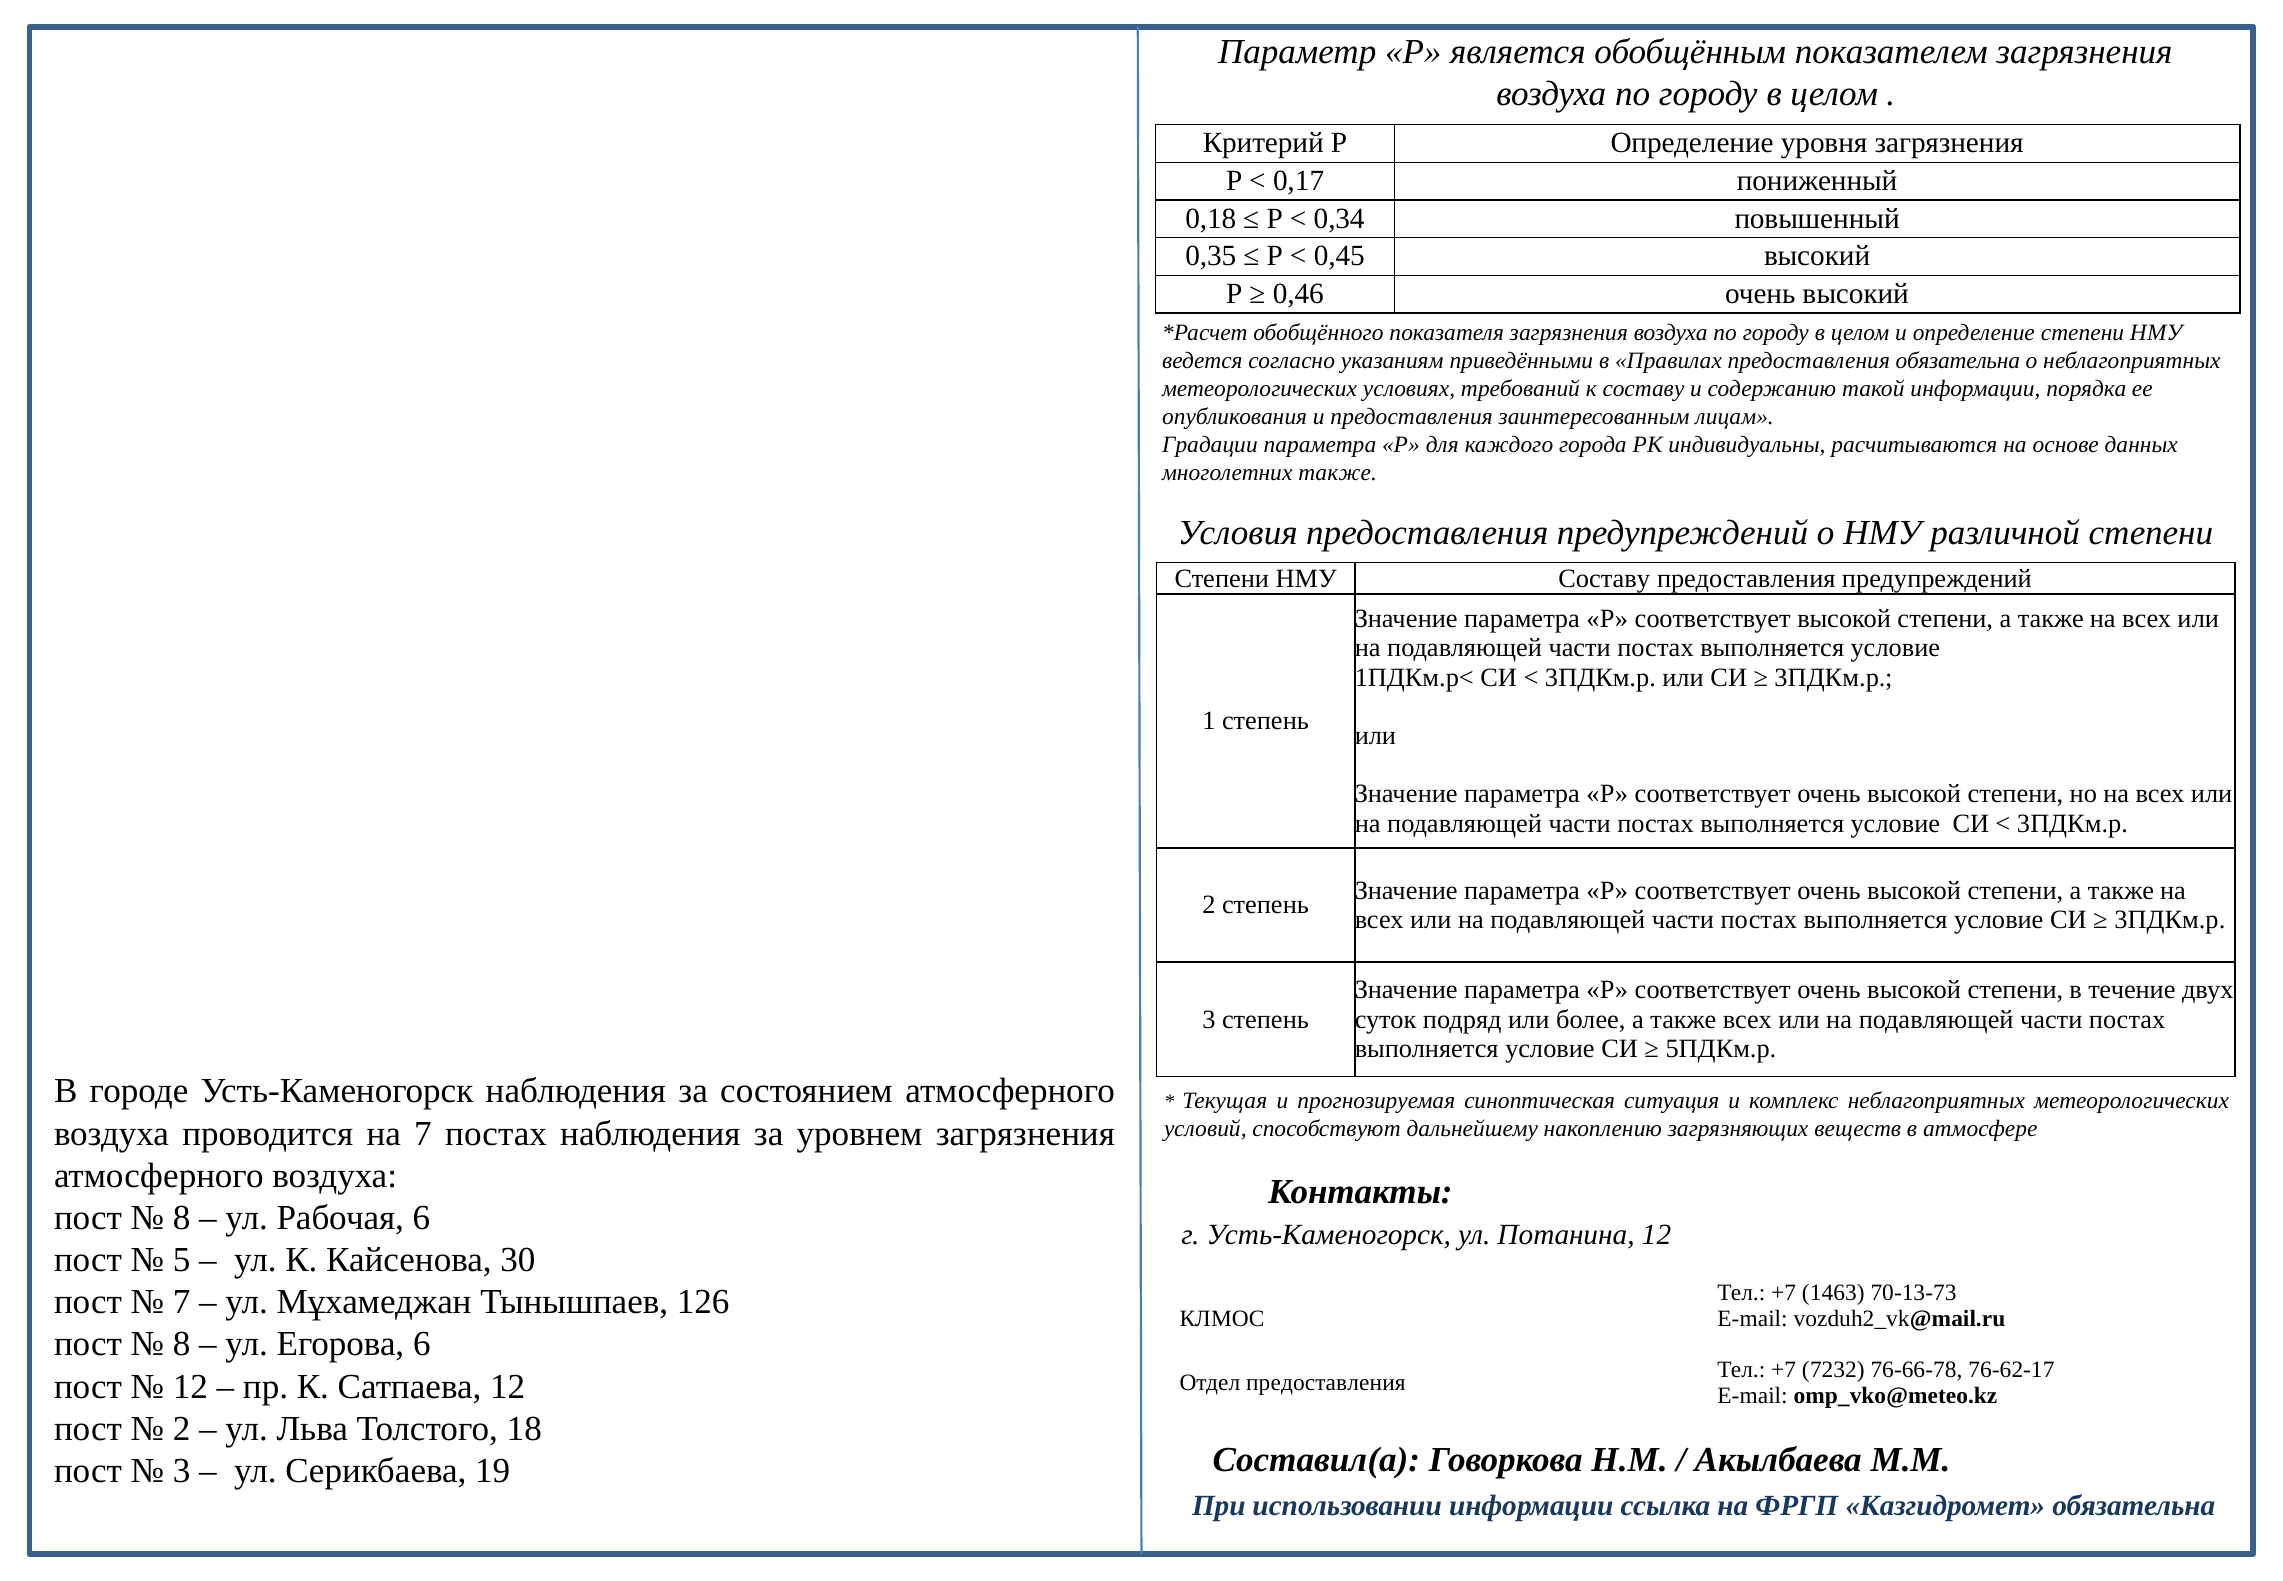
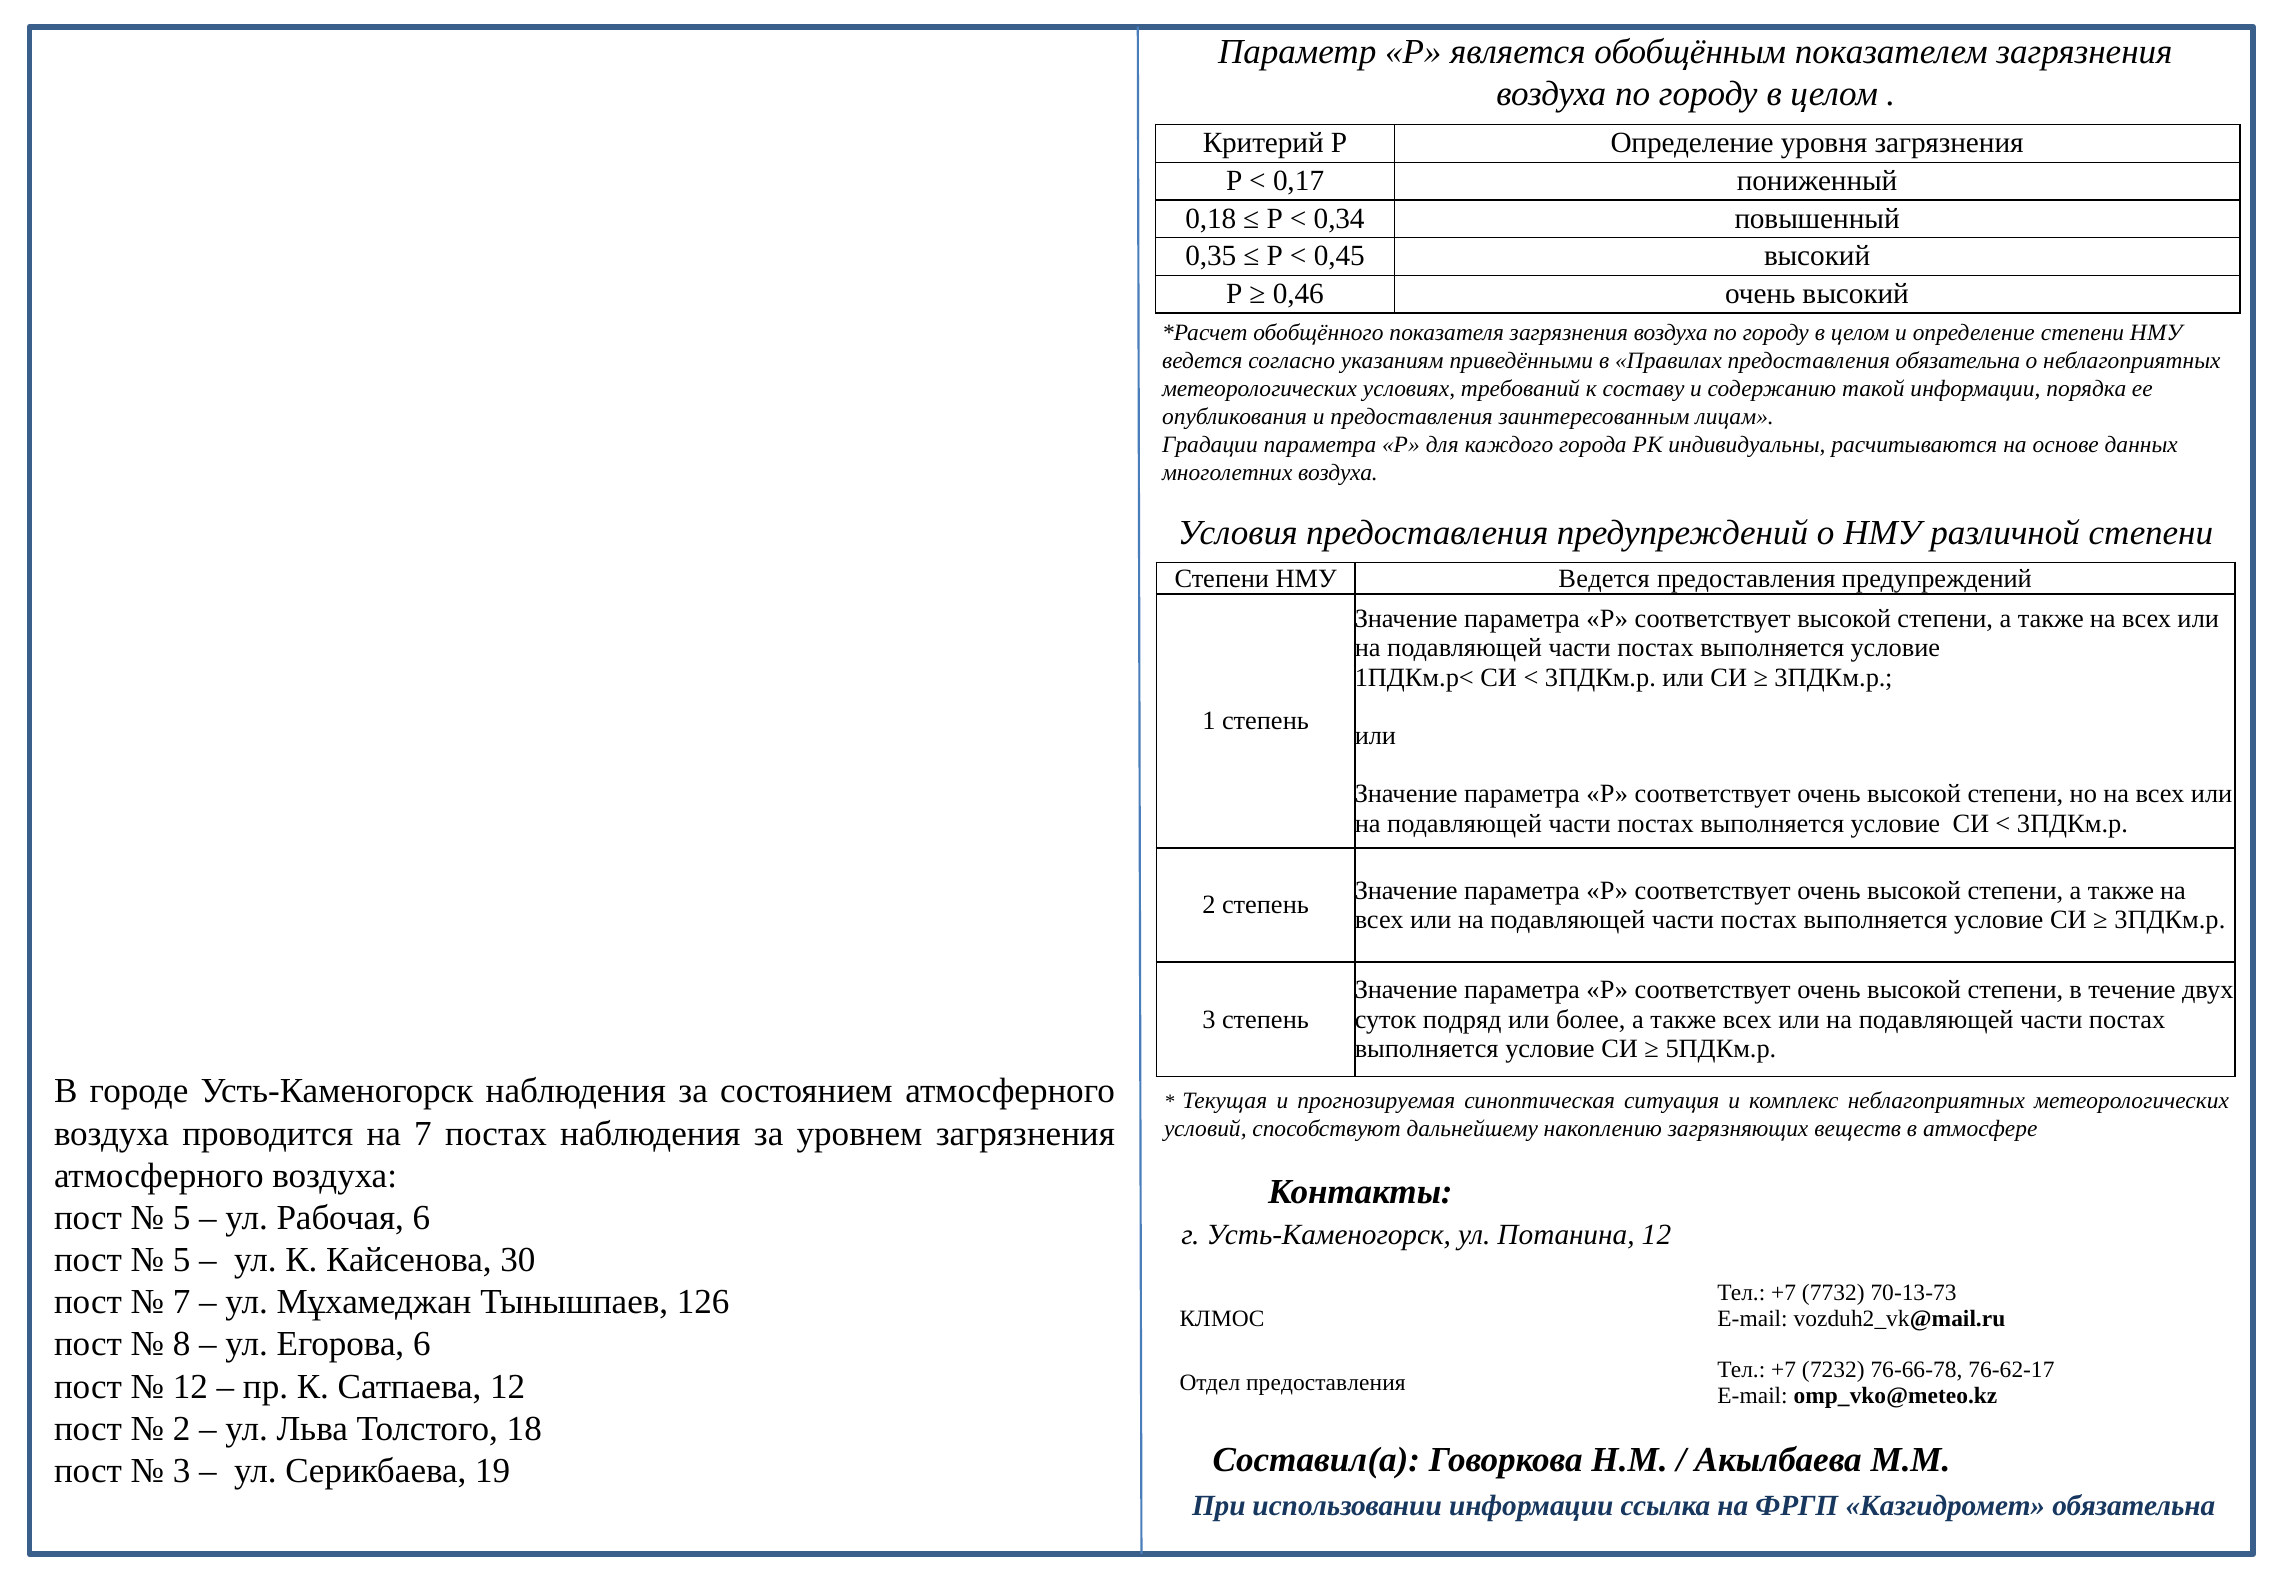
многолетних также: также -> воздуха (1338, 473)
Составу: Составу -> Ведется (1604, 578)
8: 8 -> 5 (182, 1217)
1463: 1463 -> 7732 (1833, 1292)
